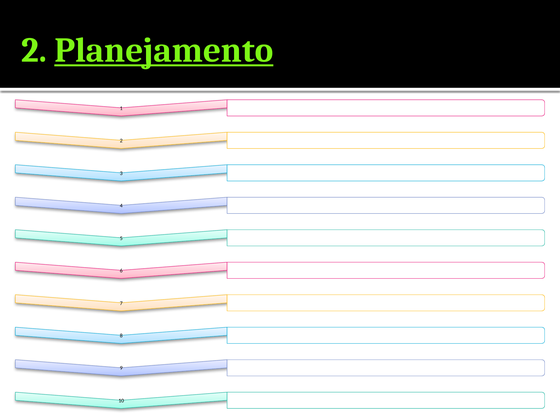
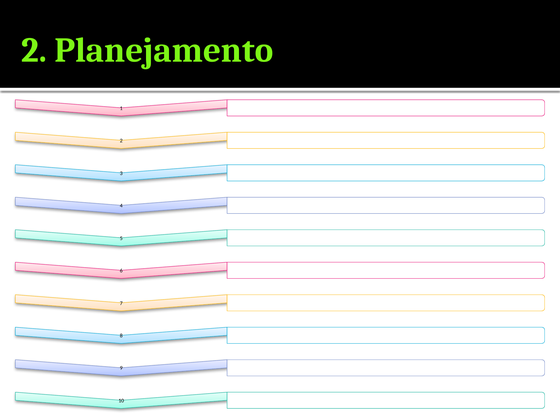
Planejamento underline: present -> none (164, 50)
